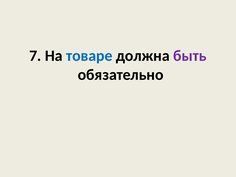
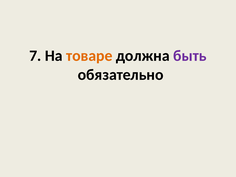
товаре colour: blue -> orange (89, 56)
